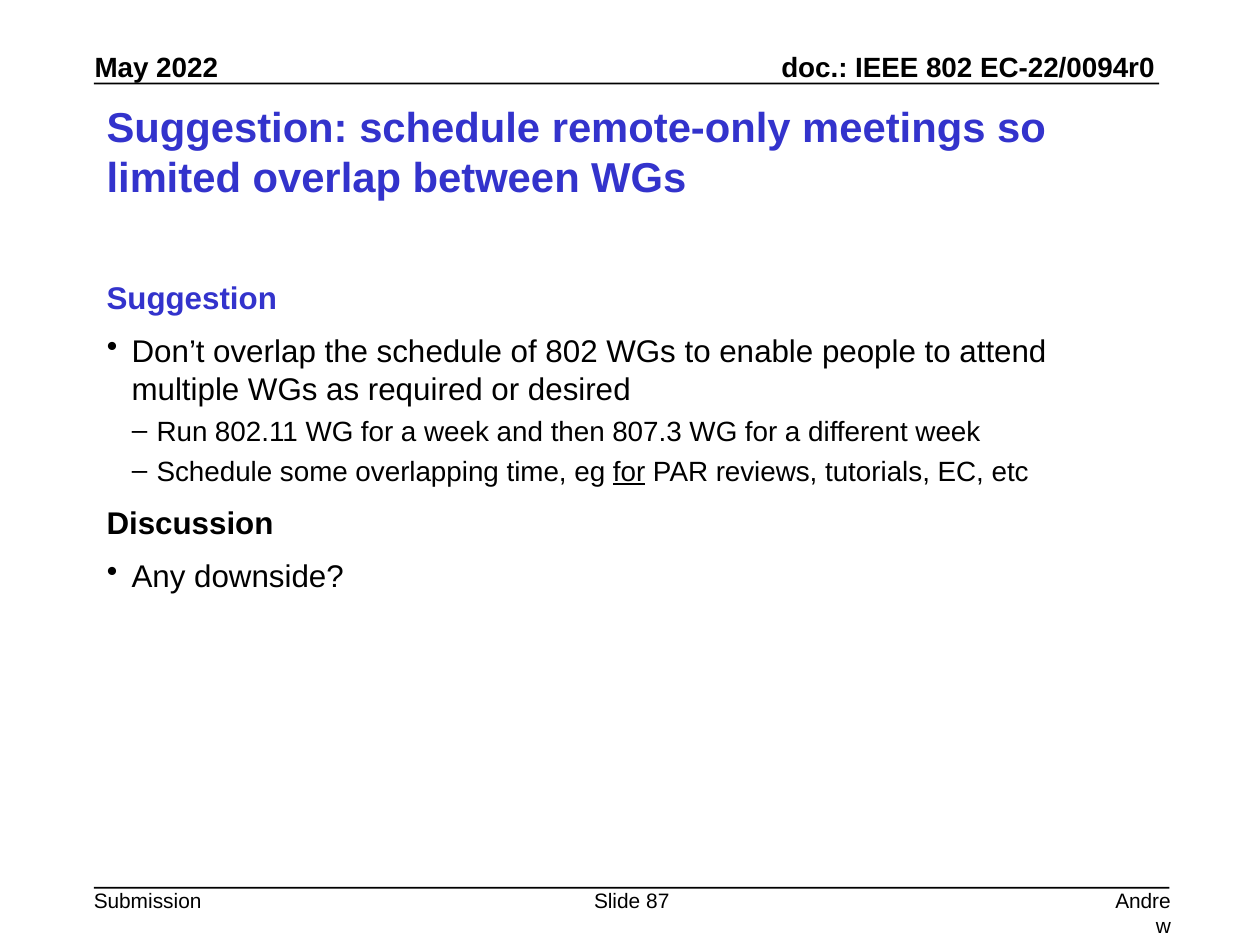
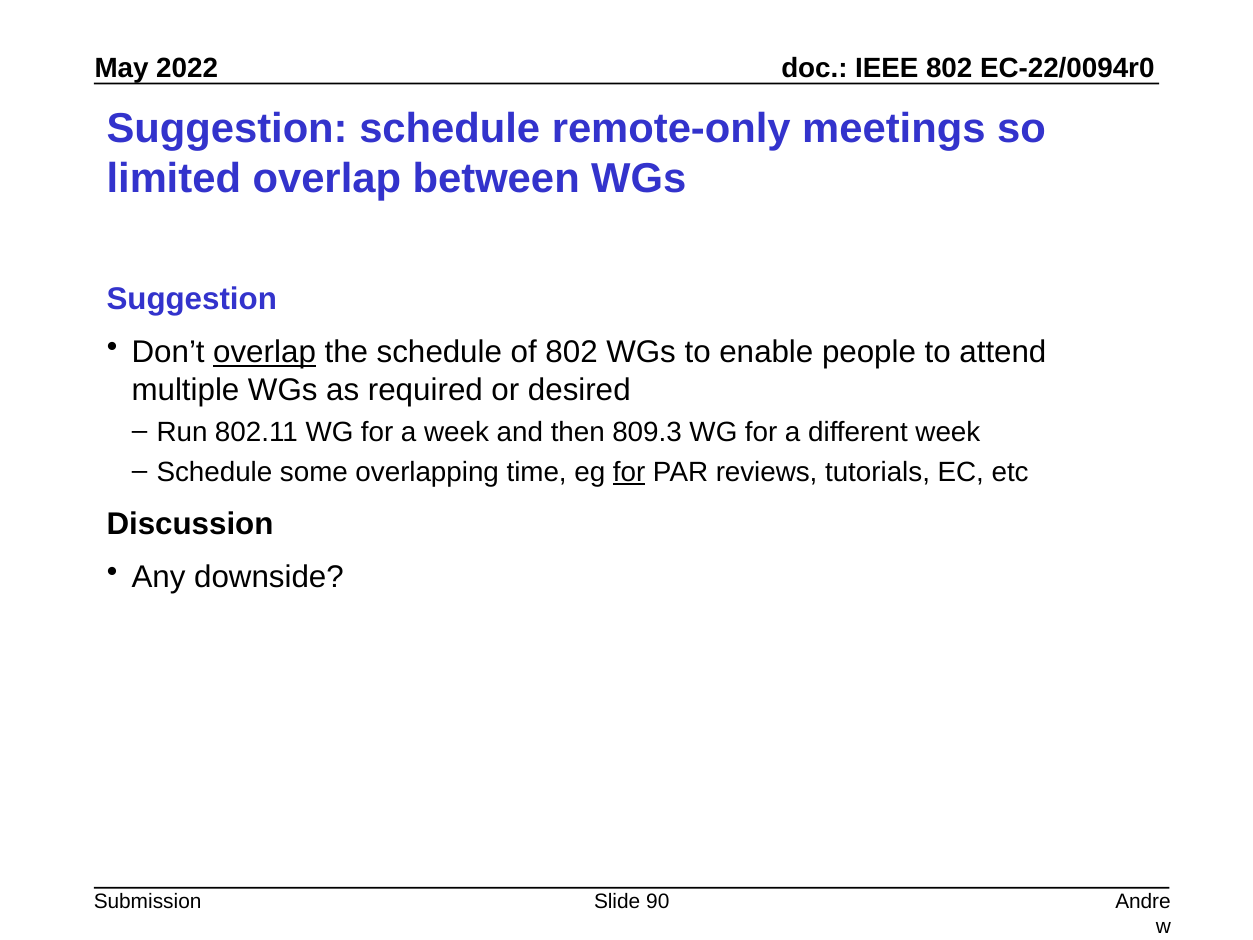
overlap underline: none -> present (265, 352)
807.3: 807.3 -> 809.3 (647, 432)
87: 87 -> 90 (658, 901)
